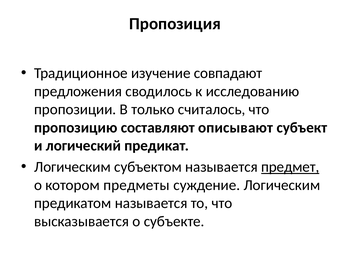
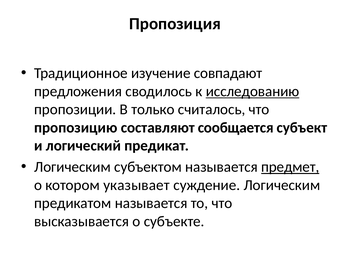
исследованию underline: none -> present (253, 91)
описывают: описывают -> сообщается (236, 127)
предметы: предметы -> указывает (136, 185)
